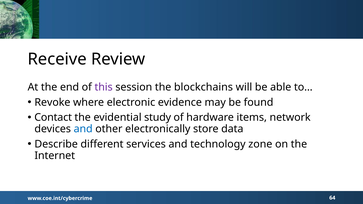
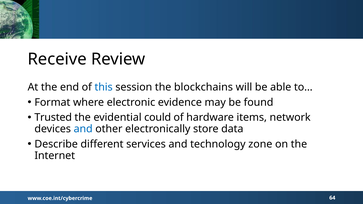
this colour: purple -> blue (104, 87)
Revoke: Revoke -> Format (52, 102)
Contact: Contact -> Trusted (53, 118)
study: study -> could (158, 118)
